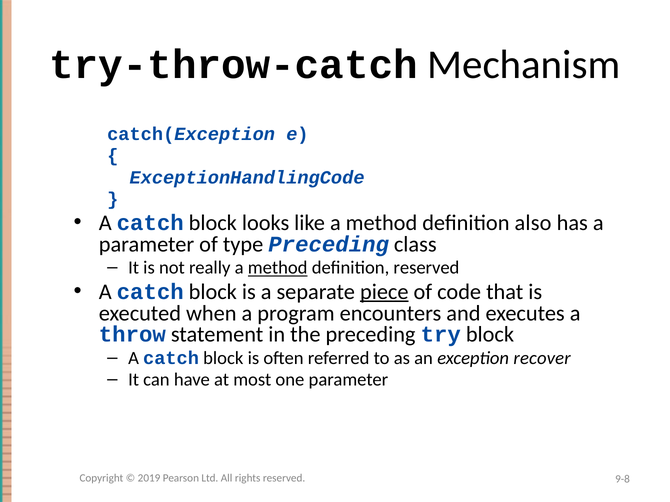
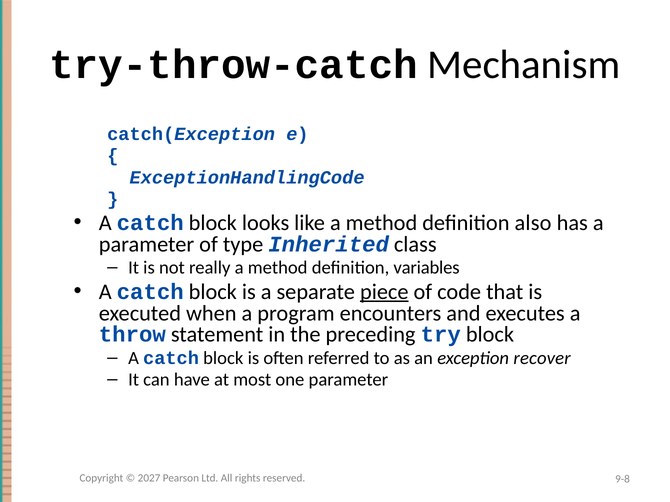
type Preceding: Preceding -> Inherited (329, 245)
method underline: present -> none (278, 268)
definition reserved: reserved -> variables (427, 268)
2019: 2019 -> 2027 (149, 479)
